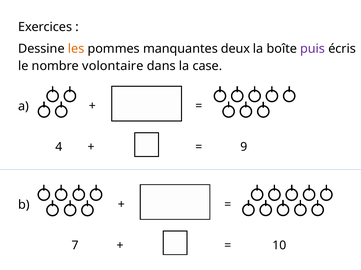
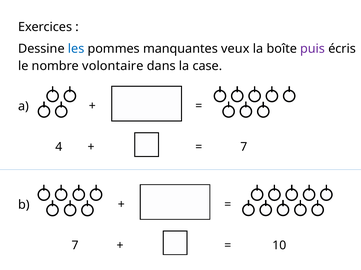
les colour: orange -> blue (76, 49)
deux: deux -> veux (235, 49)
9: 9 -> 7 (244, 147)
